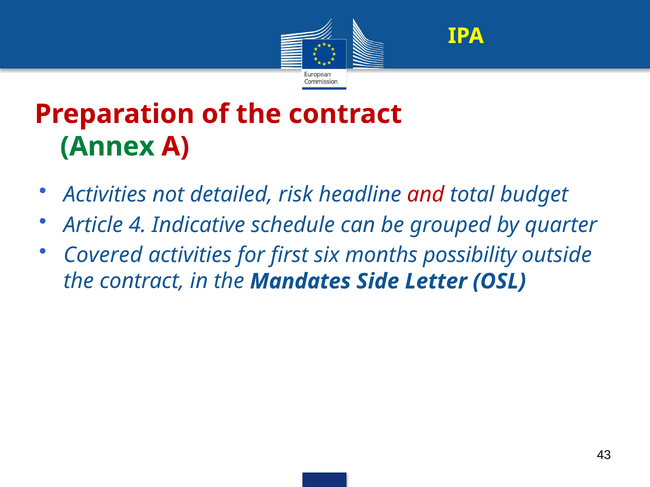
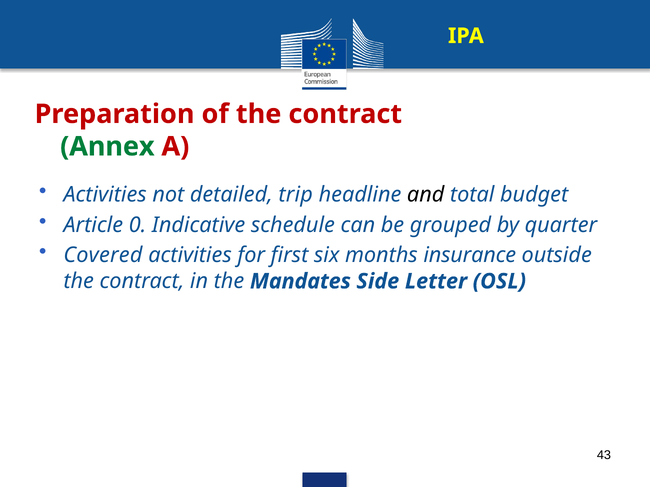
risk: risk -> trip (296, 195)
and colour: red -> black (426, 195)
4: 4 -> 0 (138, 225)
possibility: possibility -> insurance (470, 256)
